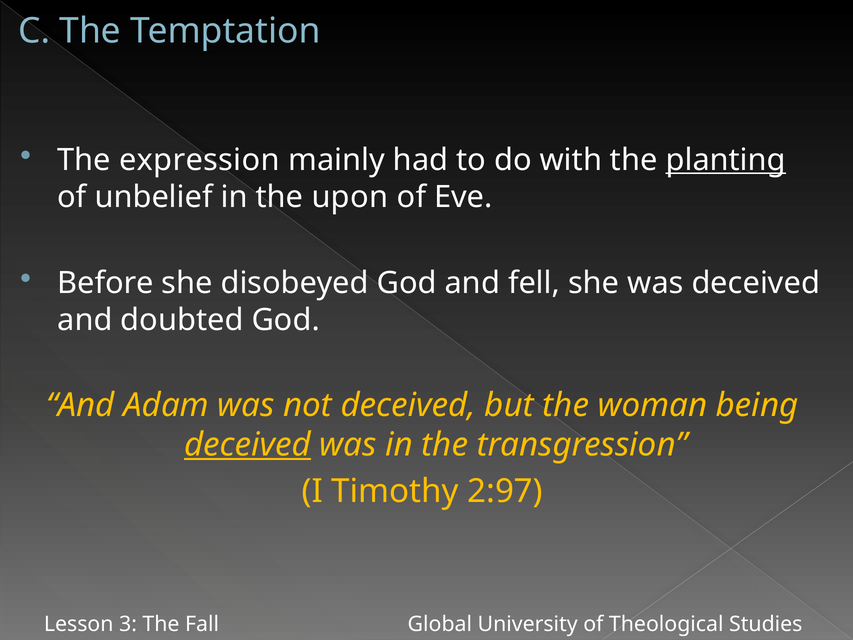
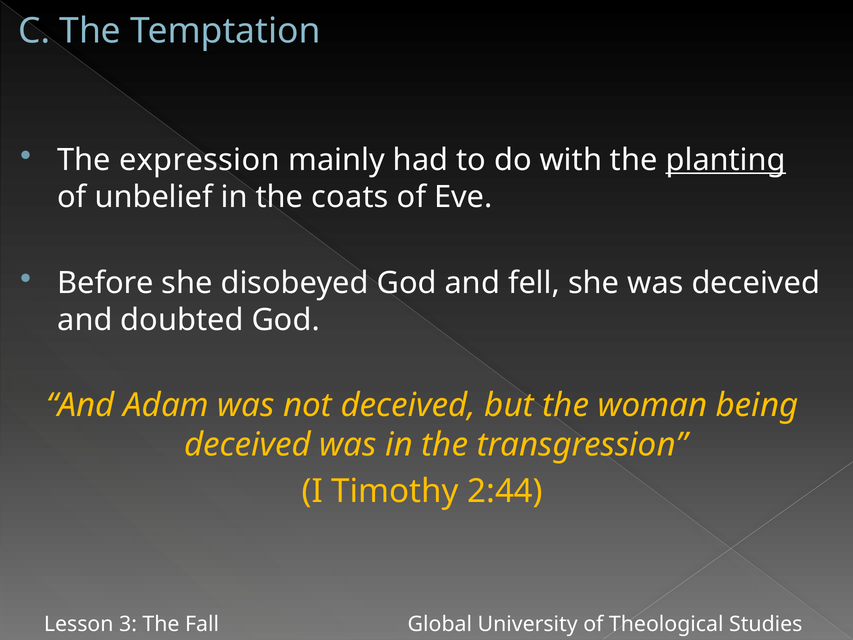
upon: upon -> coats (350, 197)
deceived underline: present -> none (248, 445)
2:97: 2:97 -> 2:44 (505, 491)
